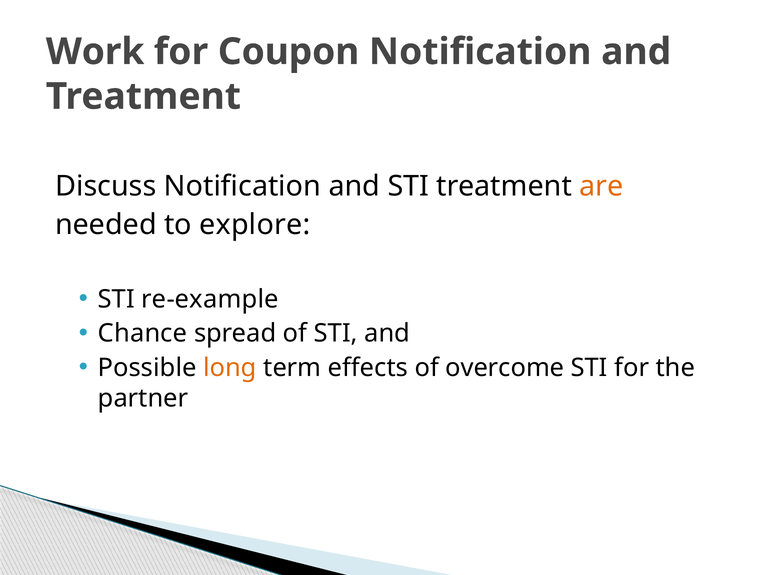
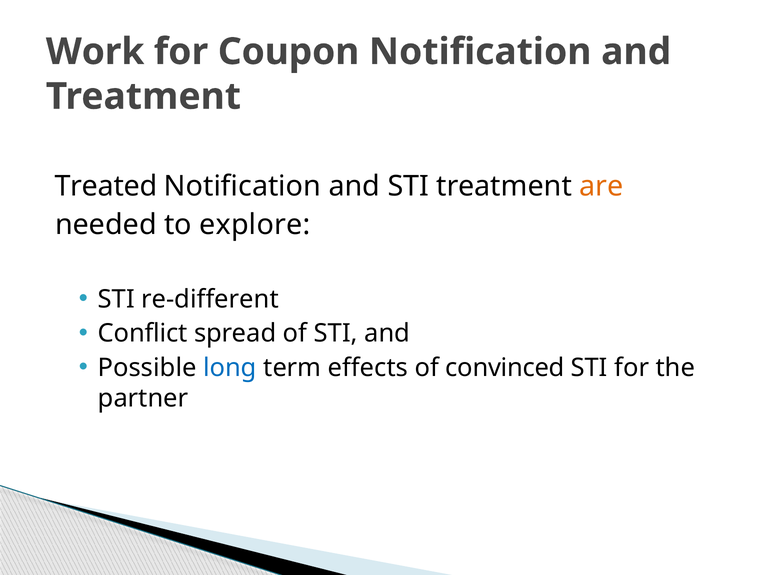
Discuss: Discuss -> Treated (106, 186)
re-example: re-example -> re-different (210, 299)
Chance: Chance -> Conflict (143, 333)
long colour: orange -> blue (230, 367)
overcome: overcome -> convinced (505, 367)
